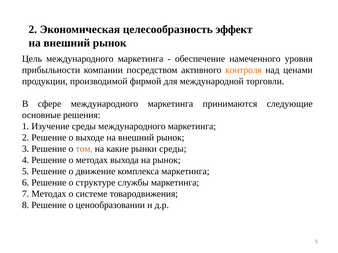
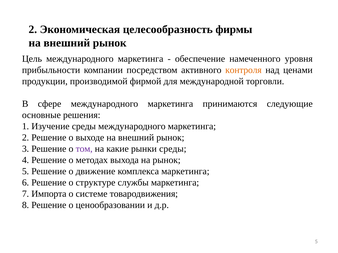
эффект: эффект -> фирмы (234, 29)
том colour: orange -> purple (84, 149)
7 Методах: Методах -> Импорта (49, 194)
